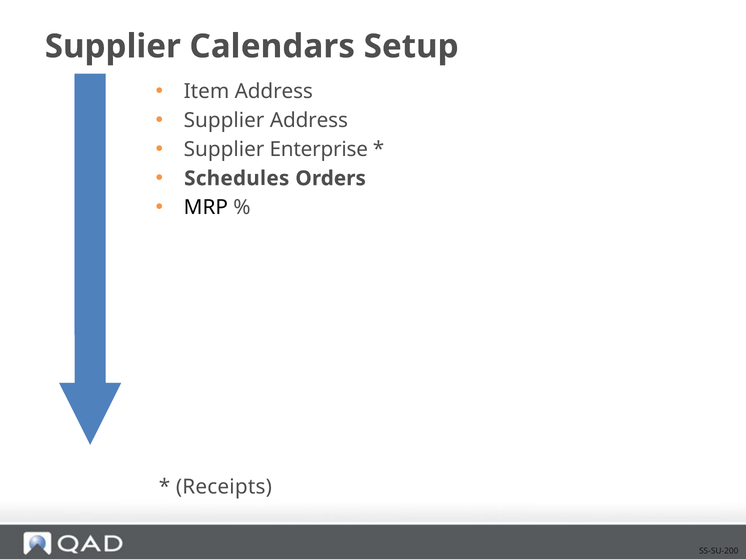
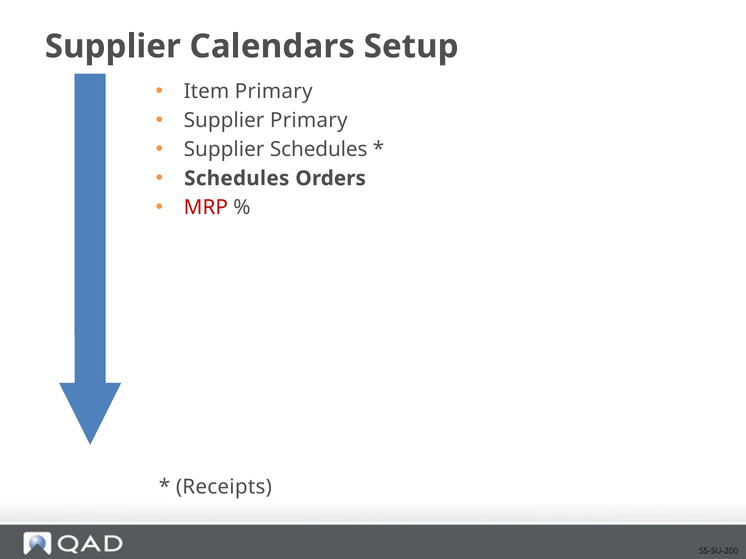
Item Address: Address -> Primary (274, 91)
Supplier Address: Address -> Primary (309, 120)
Supplier Enterprise: Enterprise -> Schedules (319, 150)
MRP colour: black -> red (206, 208)
